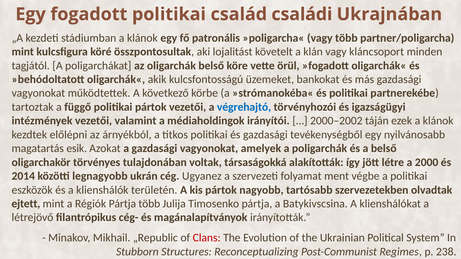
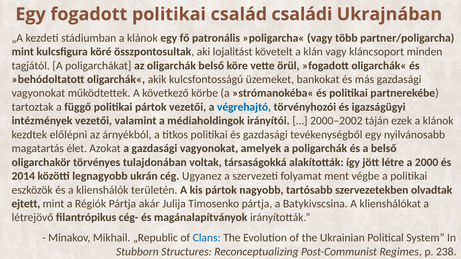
esik: esik -> élet (77, 149)
Pártja több: több -> akár (149, 204)
Clans colour: red -> blue (207, 238)
